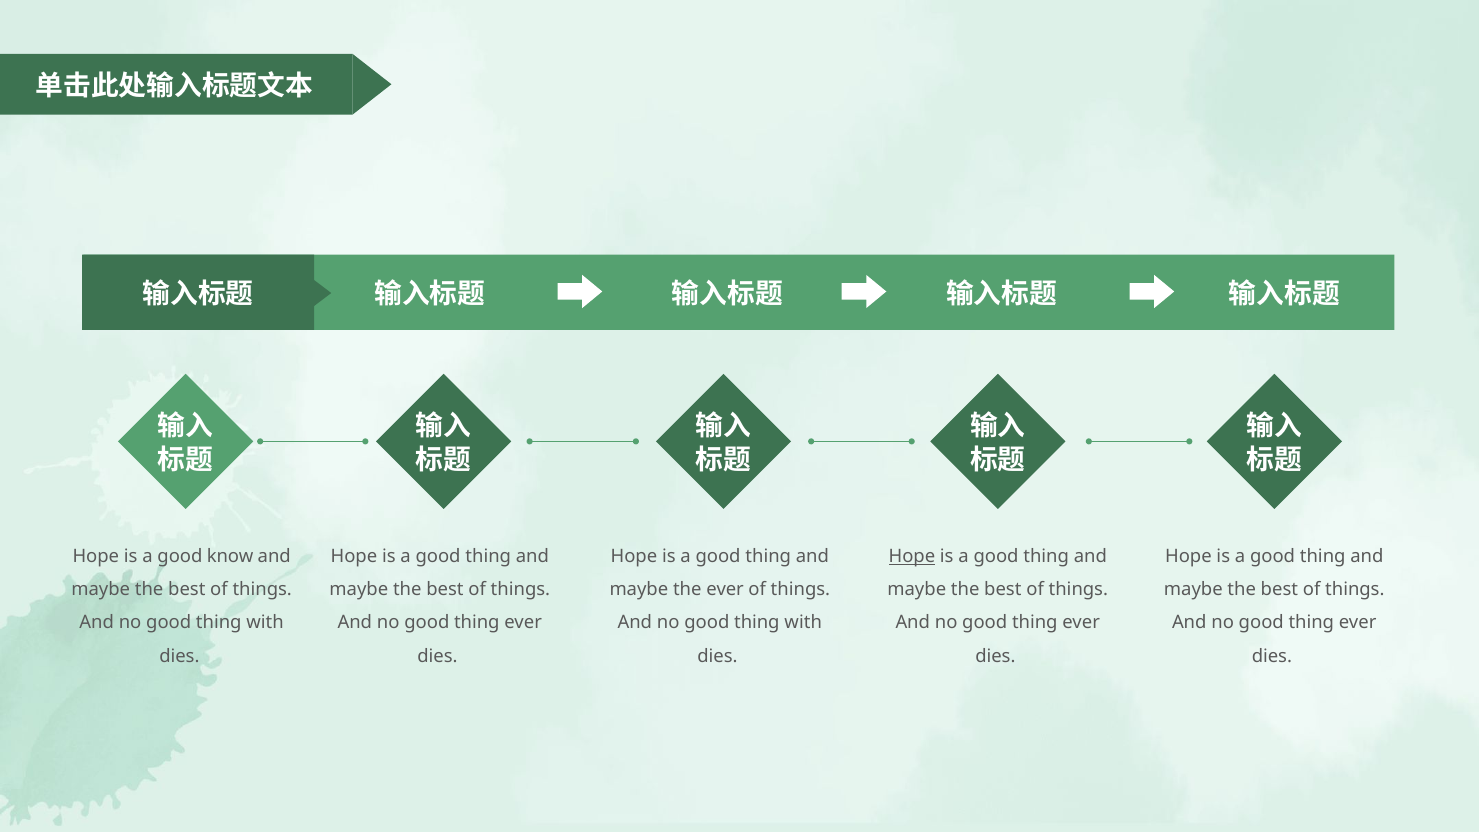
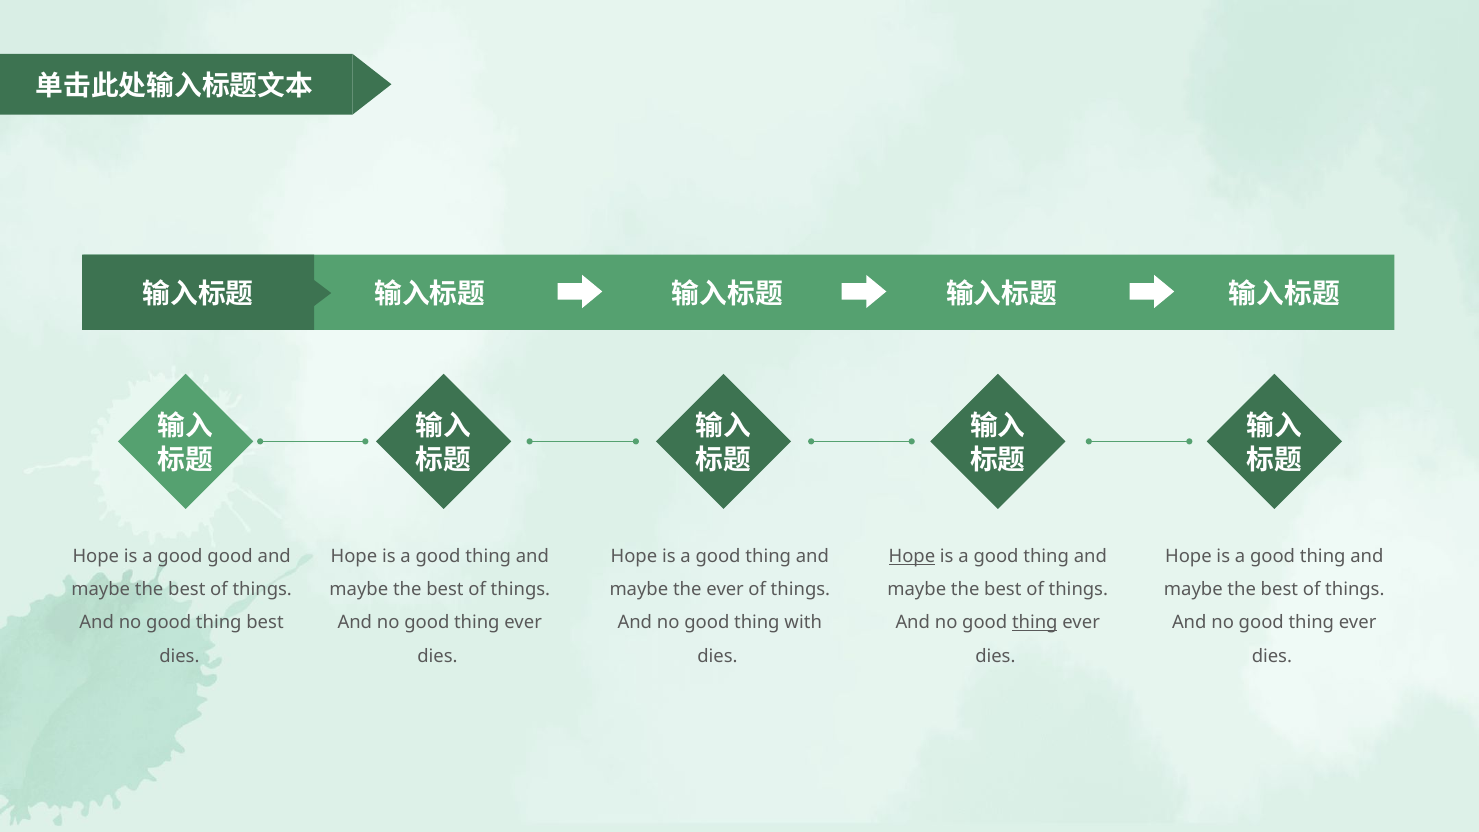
good know: know -> good (230, 556)
with: with -> best (265, 623)
thing underline: none -> present (1035, 623)
